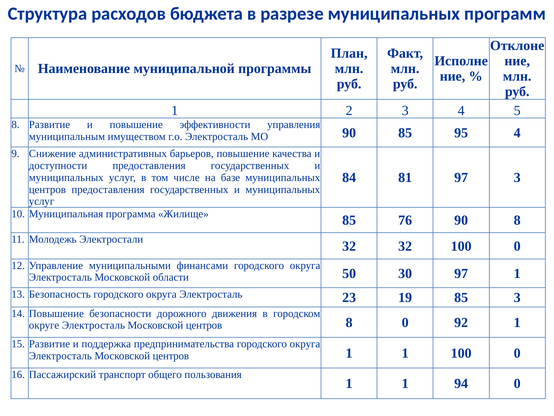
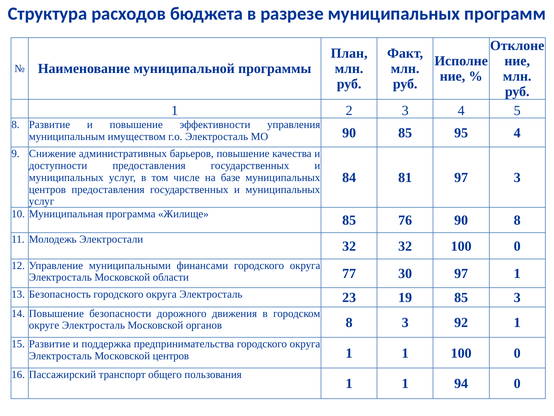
50: 50 -> 77 (349, 273)
округе Электросталь Московской центров: центров -> органов (204, 325)
8 0: 0 -> 3 (405, 322)
